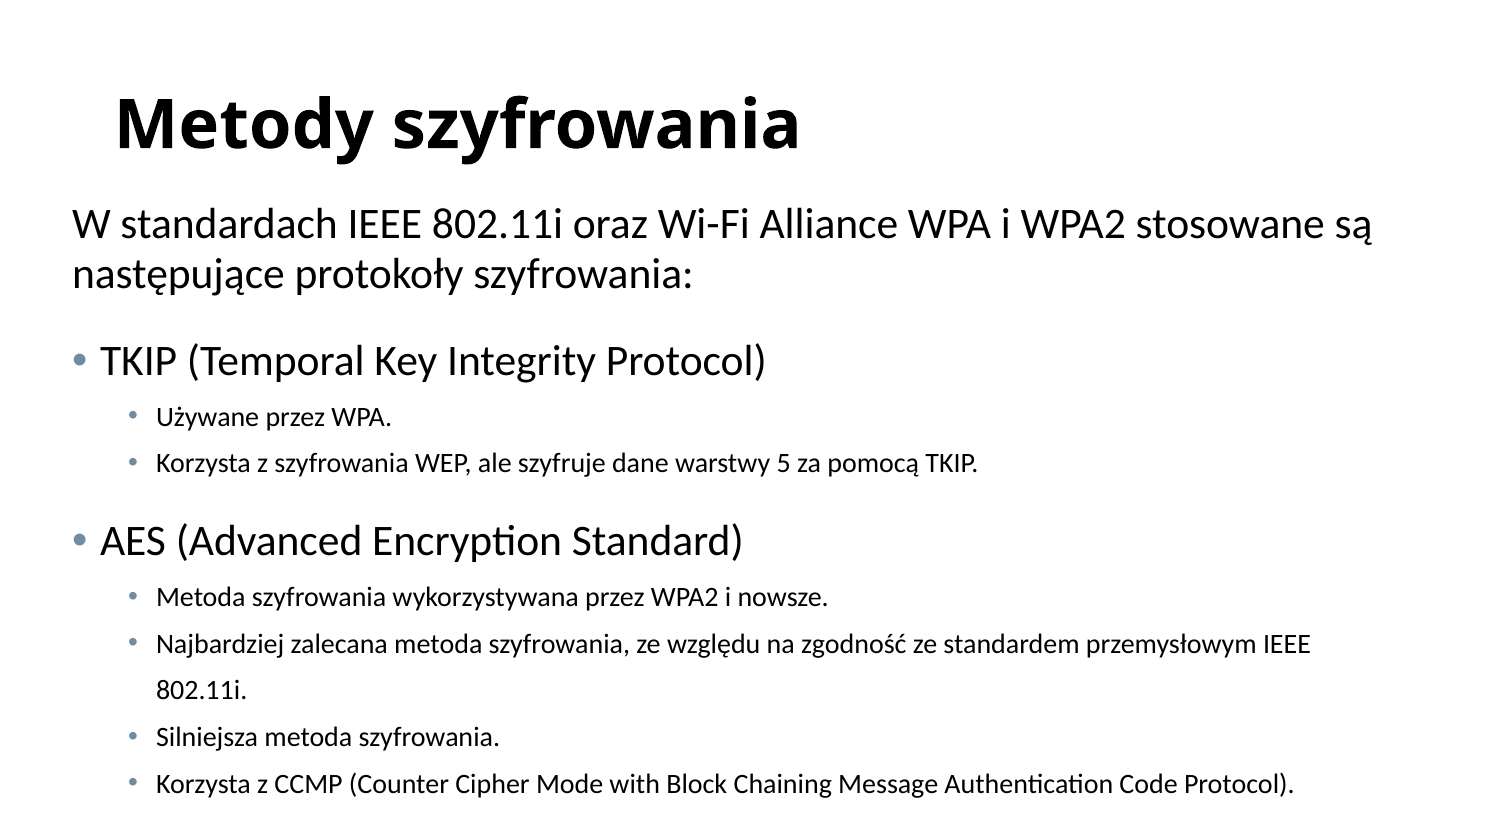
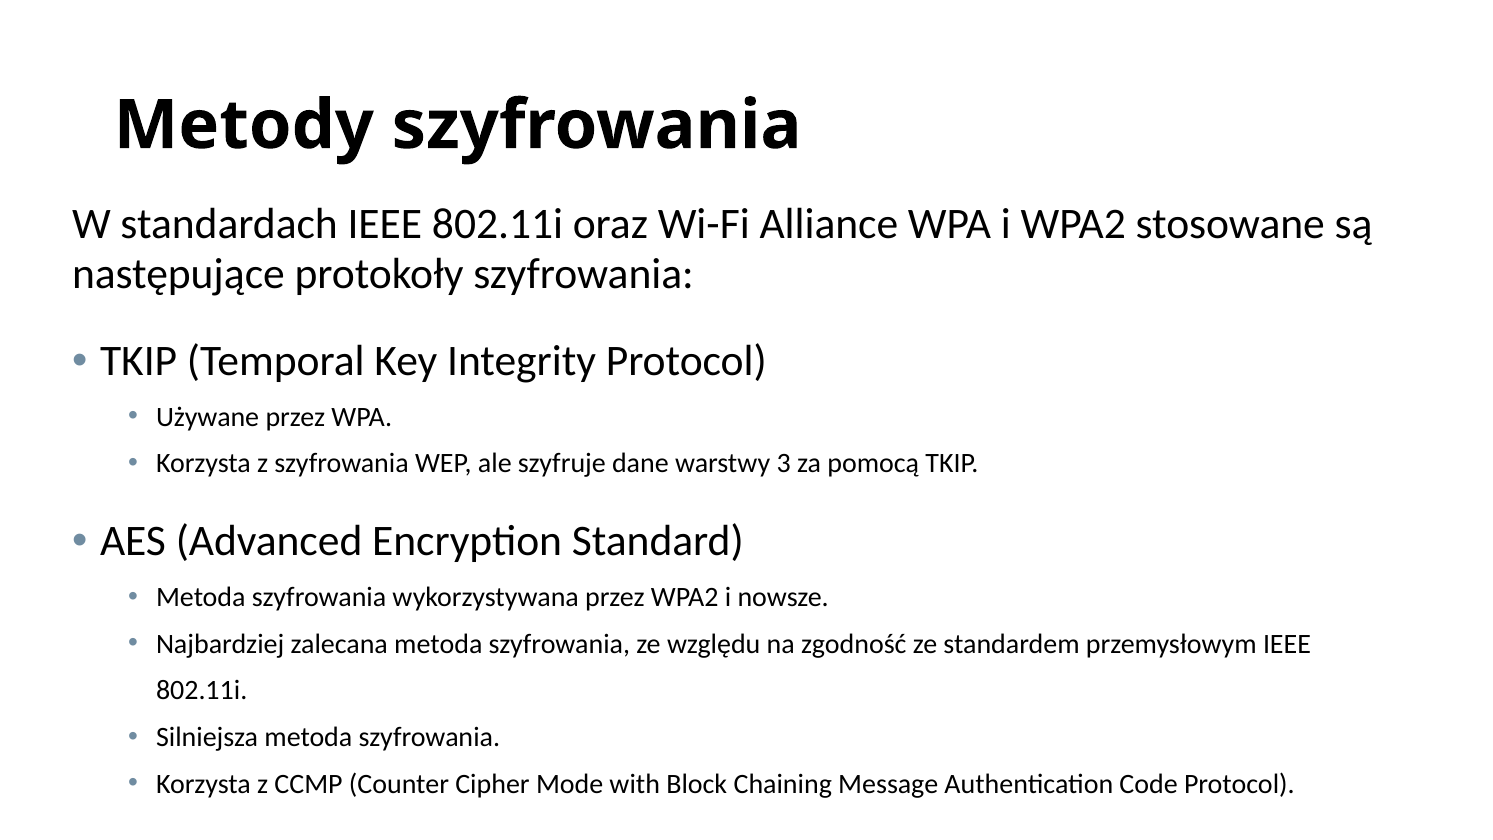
5: 5 -> 3 (784, 464)
